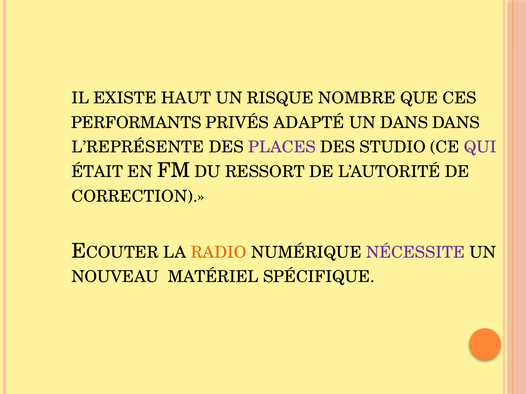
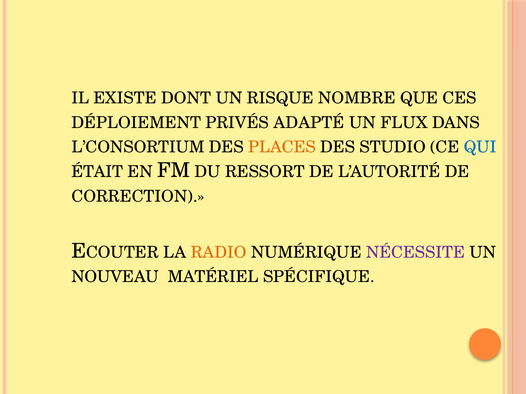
HAUT: HAUT -> DONT (186, 98)
PERFORMANTS: PERFORMANTS -> DÉPLOIEMENT (136, 123)
UN DANS: DANS -> FLUX (404, 123)
L’REPRÉSENTE: L’REPRÉSENTE -> L’CONSORTIUM (138, 147)
PLACES colour: purple -> orange (282, 147)
QUI colour: purple -> blue (480, 147)
